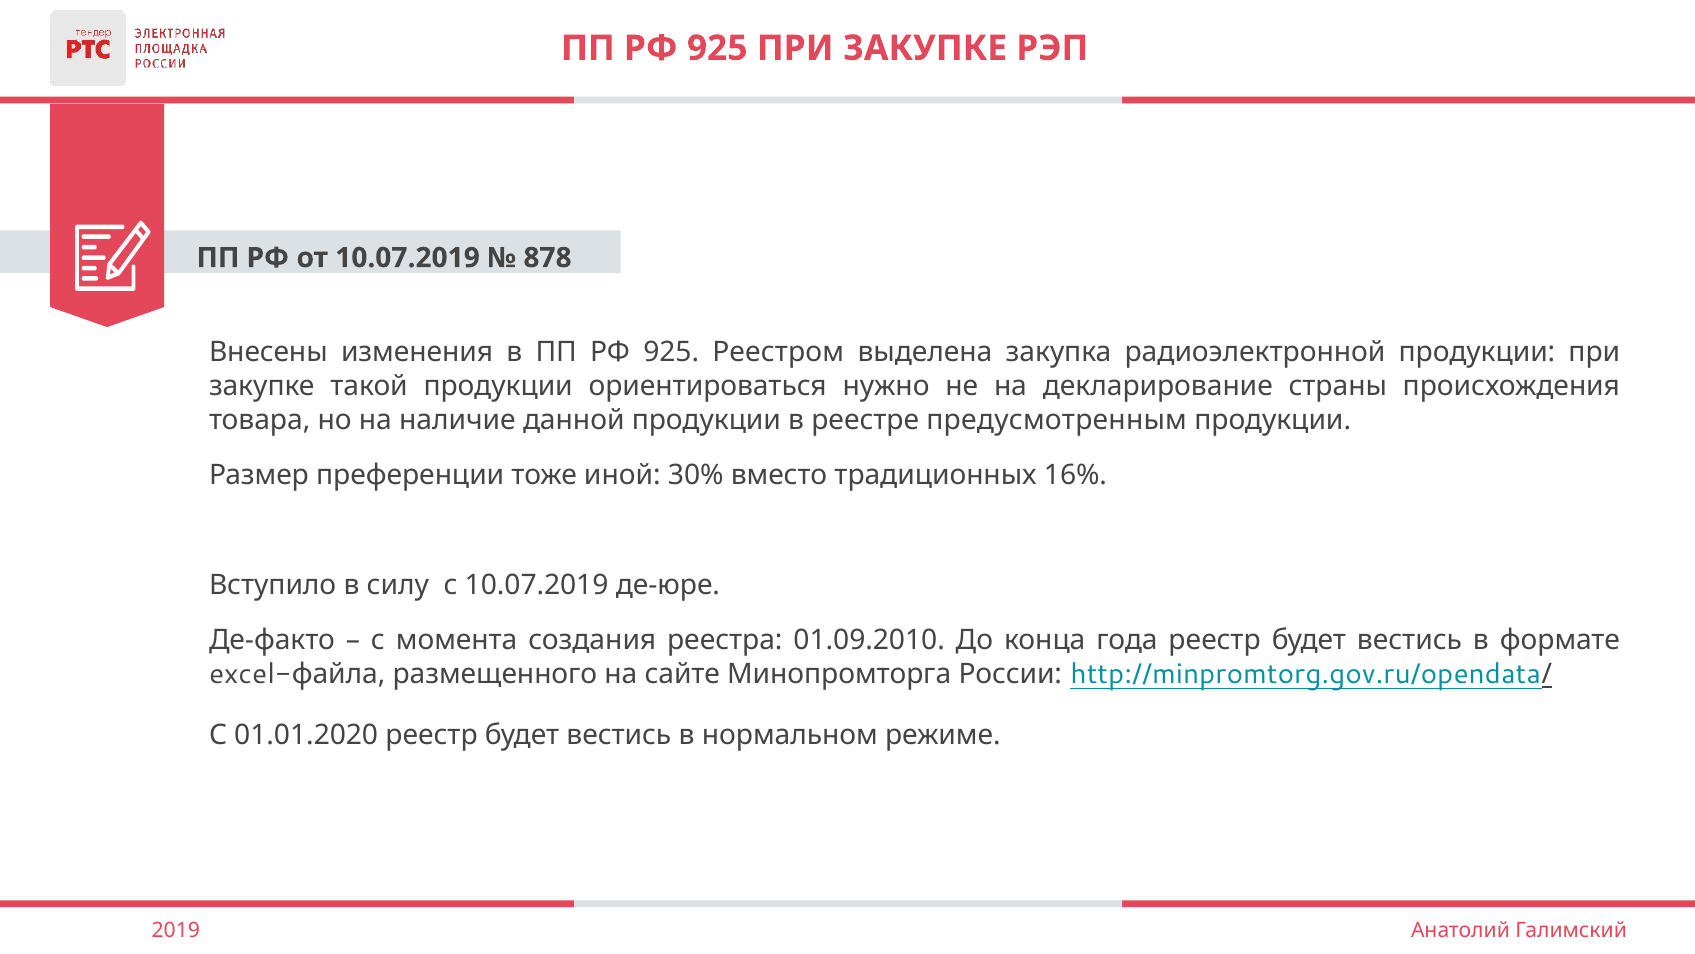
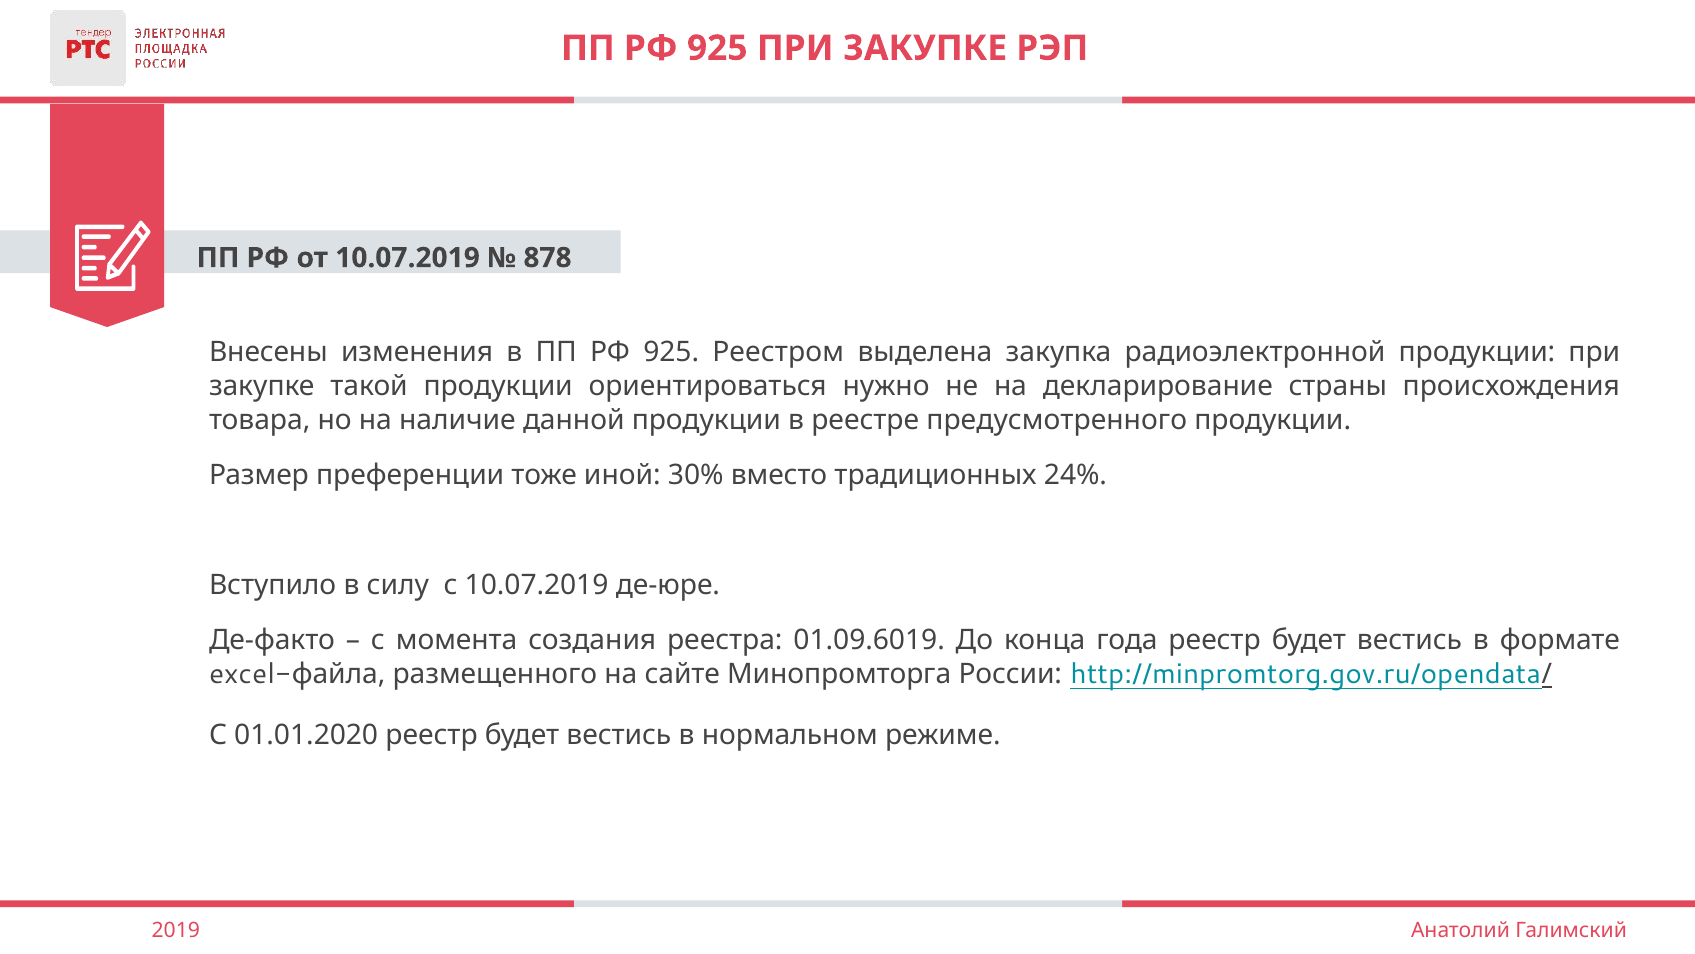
предусмотренным: предусмотренным -> предусмотренного (1057, 420)
16%: 16% -> 24% (1076, 475)
01.09.2010: 01.09.2010 -> 01.09.6019 (869, 640)
